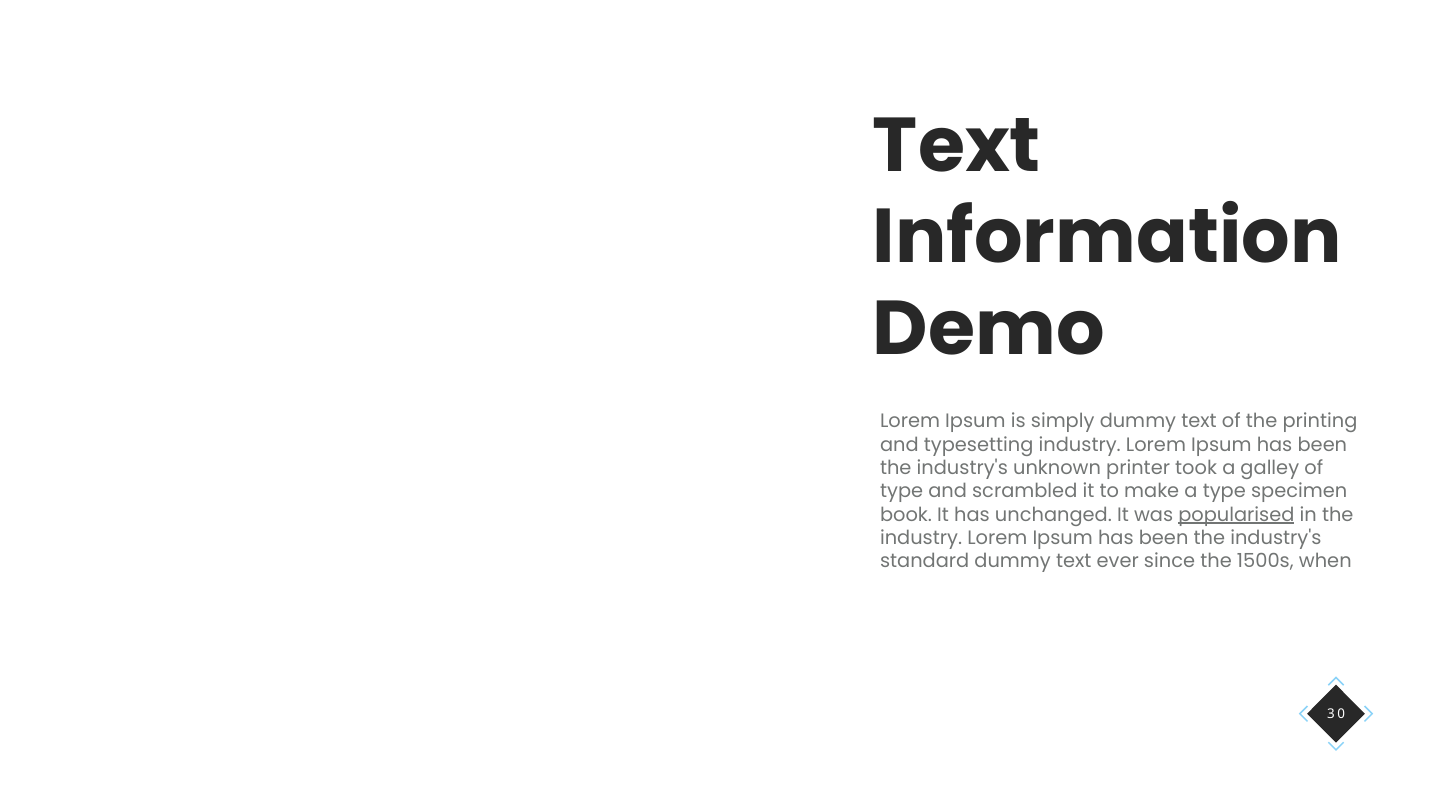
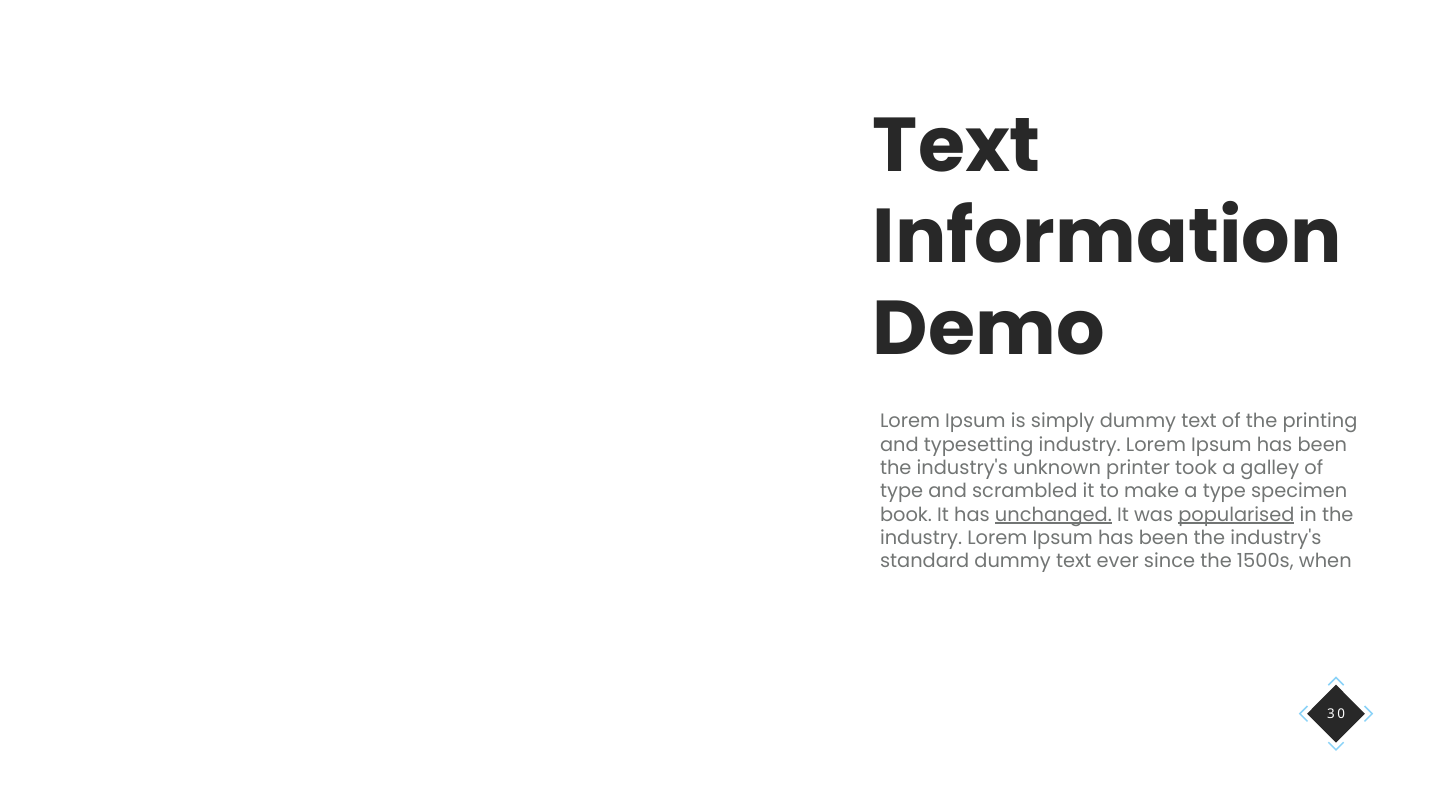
unchanged underline: none -> present (1053, 514)
